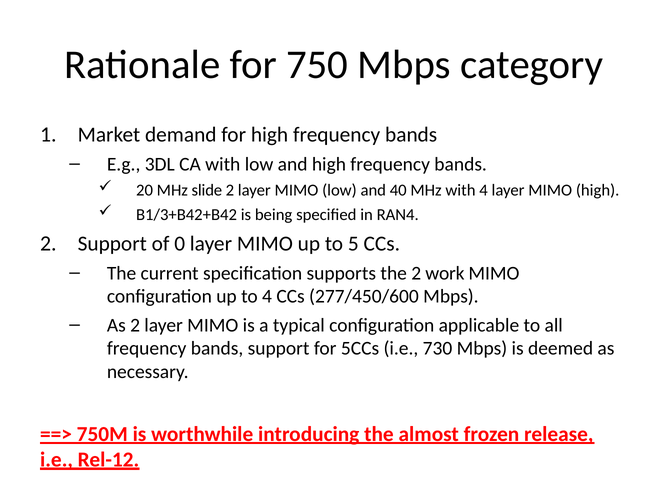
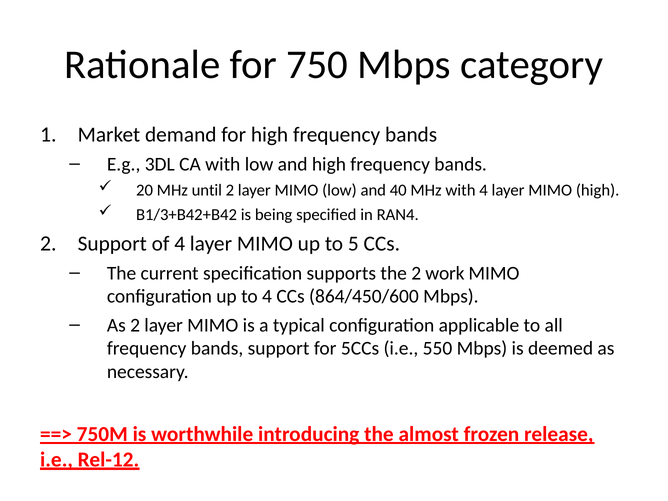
slide: slide -> until (207, 190)
of 0: 0 -> 4 (180, 244)
277/450/600: 277/450/600 -> 864/450/600 (364, 297)
730: 730 -> 550 (437, 349)
